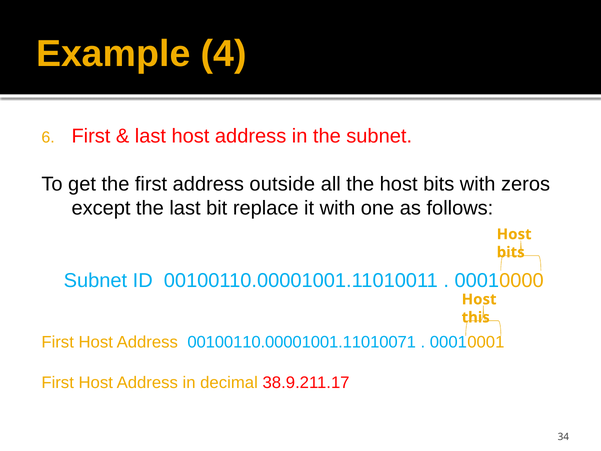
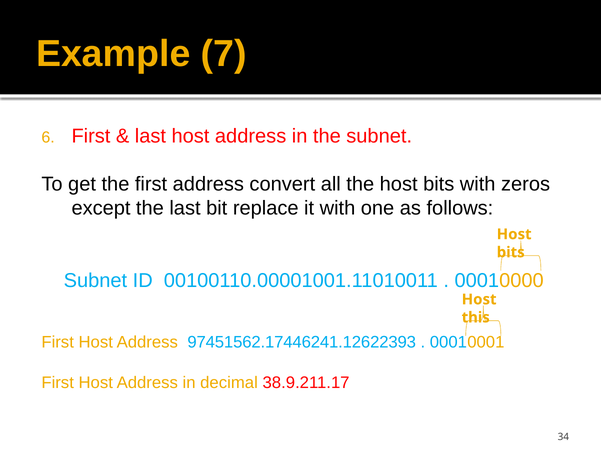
4: 4 -> 7 (224, 54)
outside: outside -> convert (282, 184)
00100110.00001001.11010071: 00100110.00001001.11010071 -> 97451562.17446241.12622393 (302, 342)
